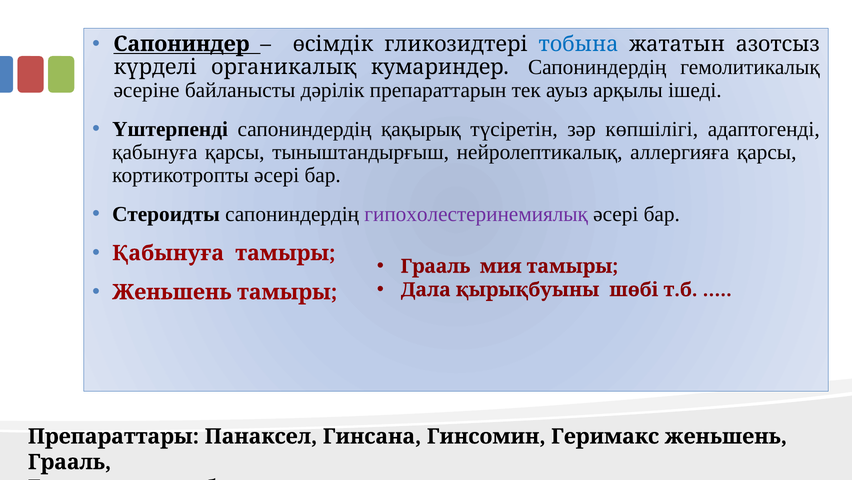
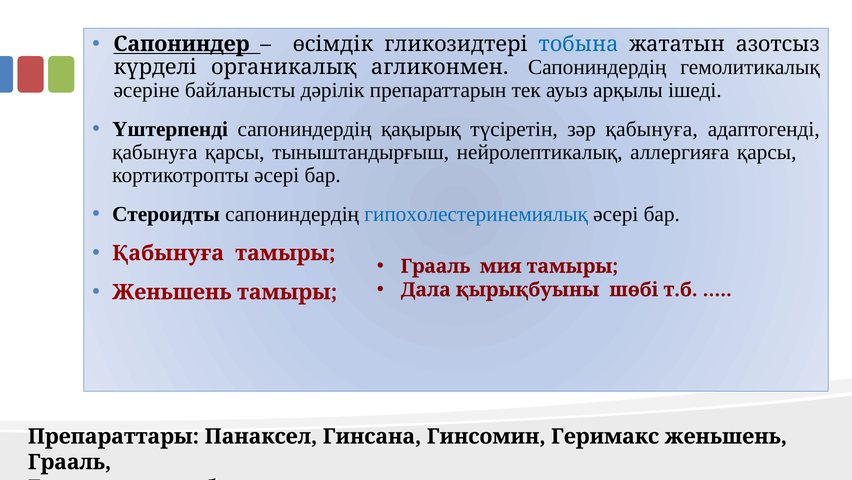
кумариндер: кумариндер -> агликонмен (440, 67)
зәр көпшілігі: көпшілігі -> қабынуға (652, 129)
гипохолестеринемиялық colour: purple -> blue (476, 214)
